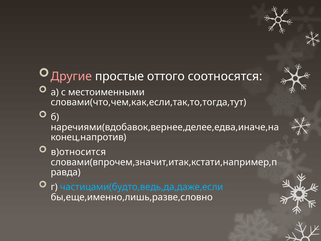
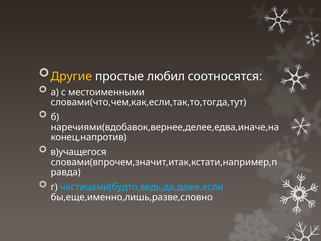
Другие colour: pink -> yellow (71, 76)
оттого: оттого -> любил (166, 76)
в)относится: в)относится -> в)учащегося (78, 152)
